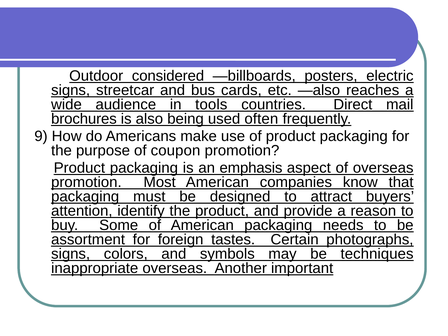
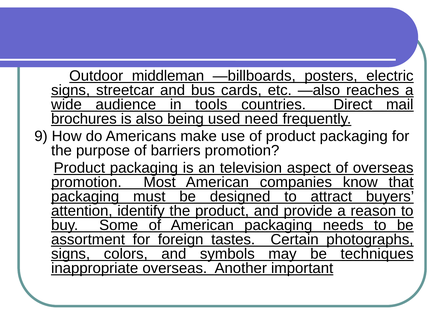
considered: considered -> middleman (168, 76)
often: often -> need (261, 119)
coupon: coupon -> barriers (176, 151)
emphasis: emphasis -> television (251, 168)
